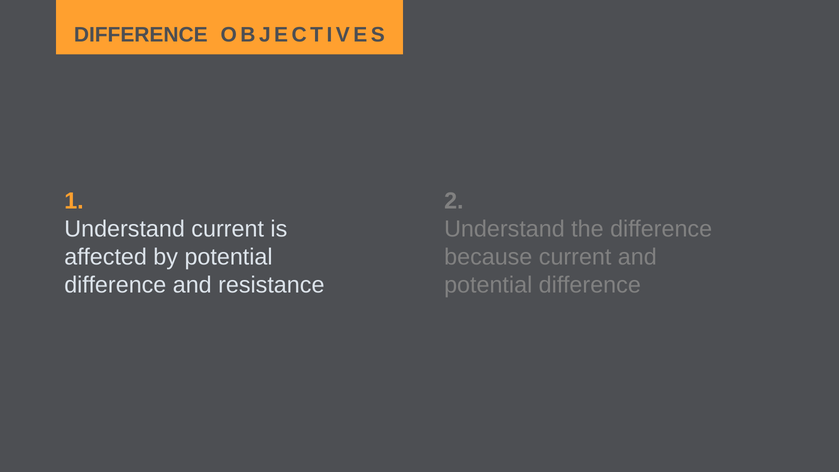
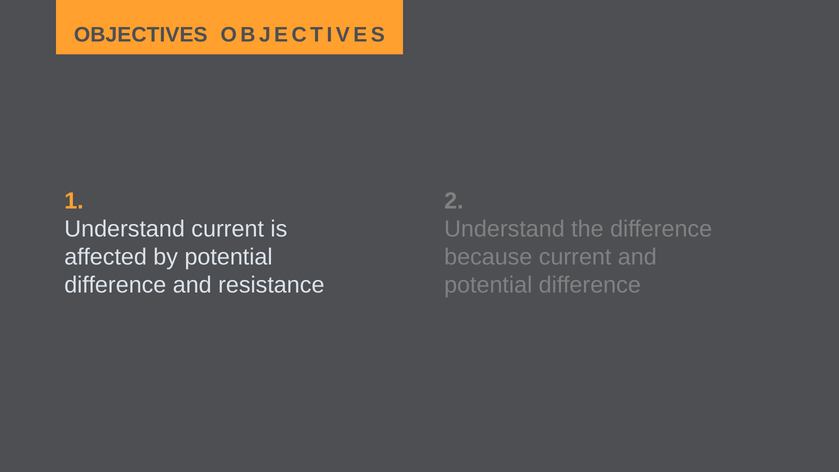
DIFFERENCE: DIFFERENCE -> OBJECTIVES (141, 35)
